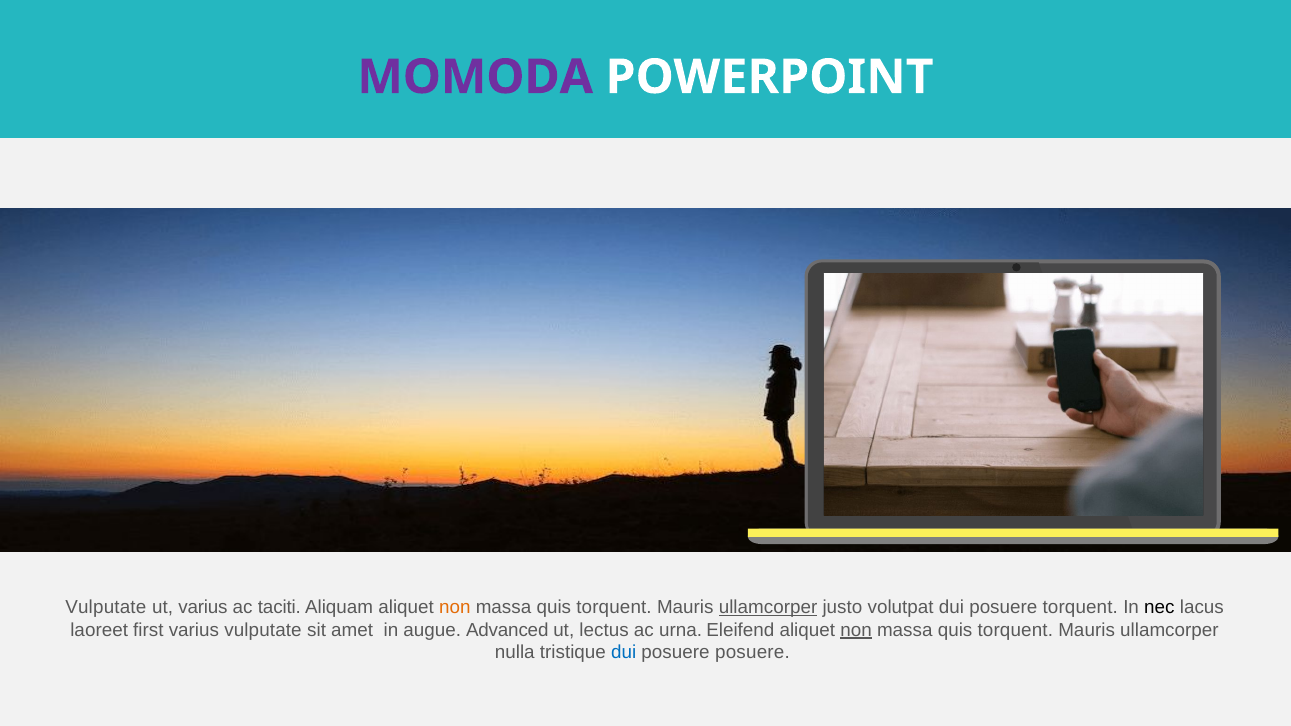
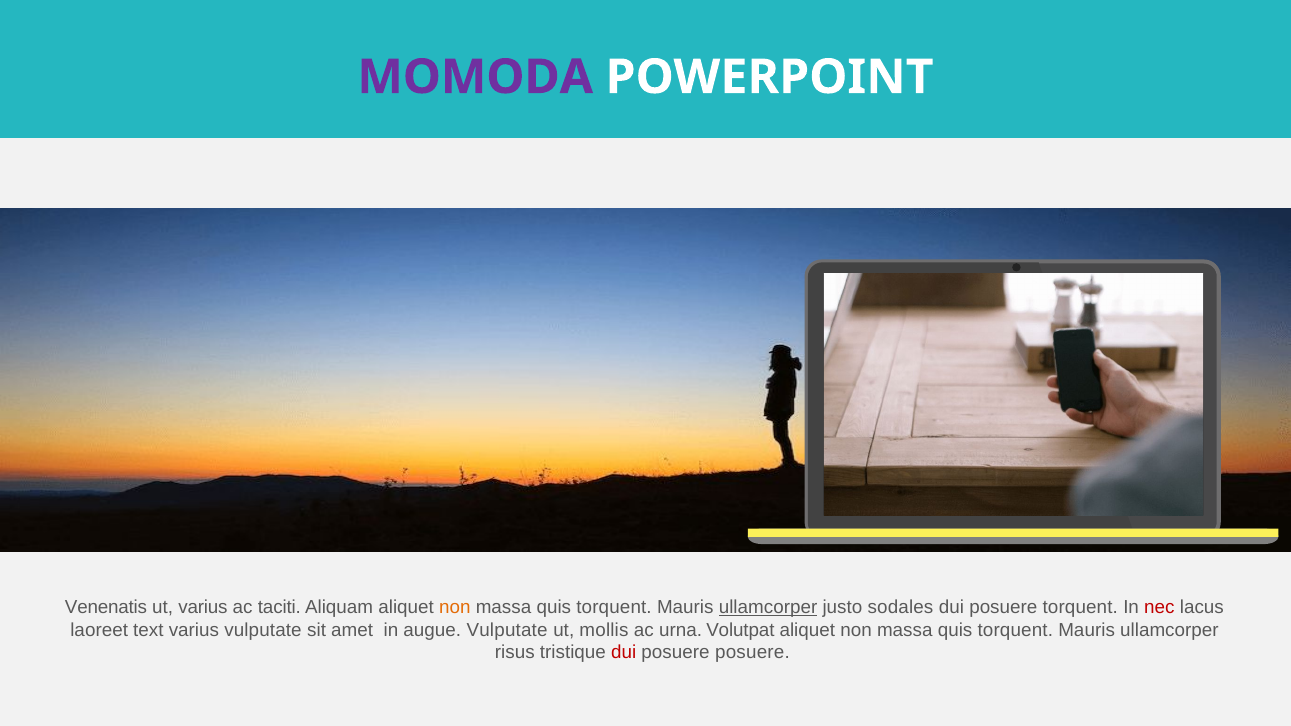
Vulputate: Vulputate -> Venenatis (106, 607)
volutpat: volutpat -> sodales (901, 607)
nec colour: black -> red (1159, 607)
first: first -> text (148, 630)
augue Advanced: Advanced -> Vulputate (507, 630)
lectus: lectus -> mollis (604, 630)
Eleifend: Eleifend -> Volutpat (740, 630)
non underline: present -> none (856, 630)
nulla: nulla -> risus (515, 653)
dui colour: blue -> red (624, 653)
